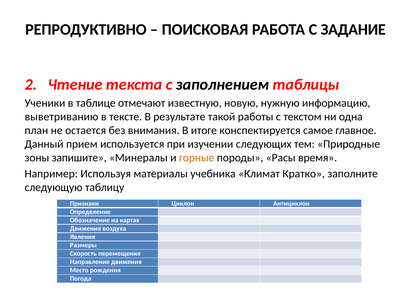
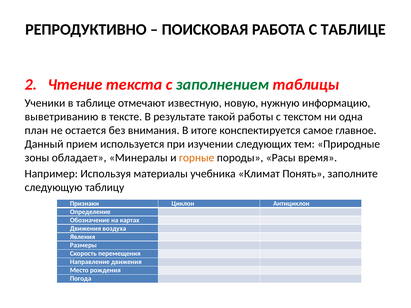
С ЗАДАНИЕ: ЗАДАНИЕ -> ТАБЛИЦЕ (353, 30)
заполнением colour: black -> green (222, 85)
запишите: запишите -> обладает (79, 158)
Кратко: Кратко -> Понять (304, 174)
